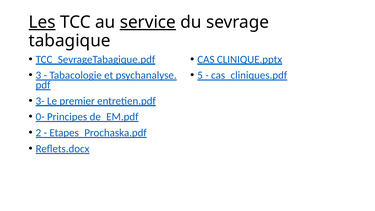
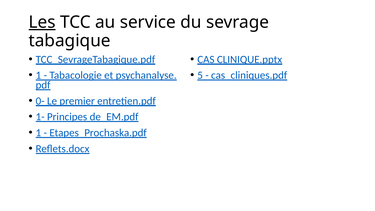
service underline: present -> none (148, 22)
3: 3 -> 1 (38, 75)
3-: 3- -> 0- (40, 101)
0-: 0- -> 1- (40, 117)
2: 2 -> 1 (38, 133)
